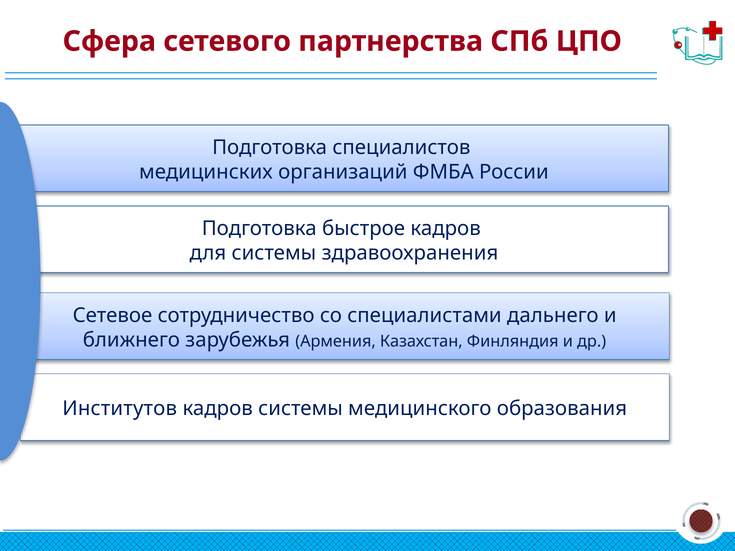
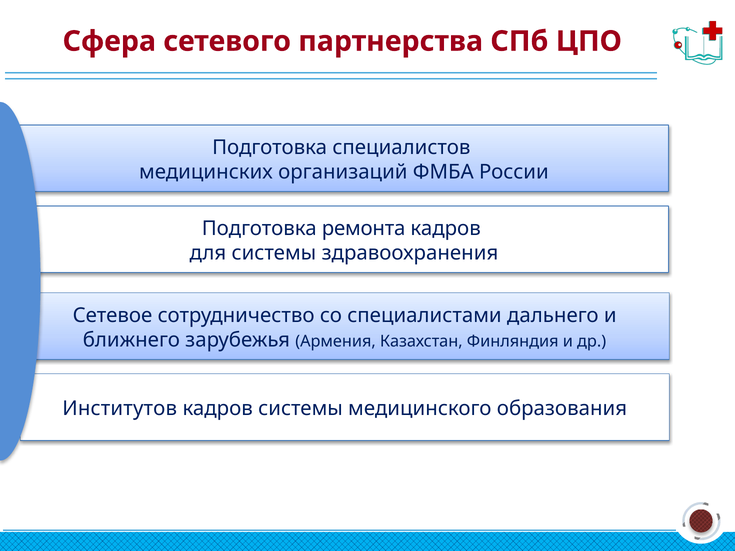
быстрое: быстрое -> ремонта (364, 229)
